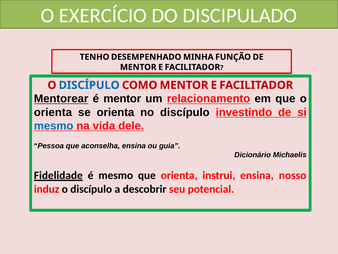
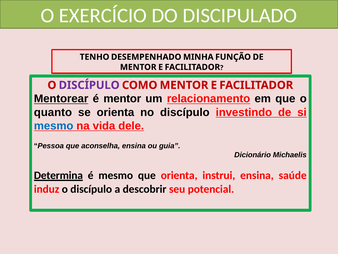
DISCÍPULO colour: blue -> purple (89, 85)
orienta: orienta -> quanto (53, 112)
Fidelidade: Fidelidade -> Determina (58, 175)
nosso: nosso -> saúde (293, 175)
